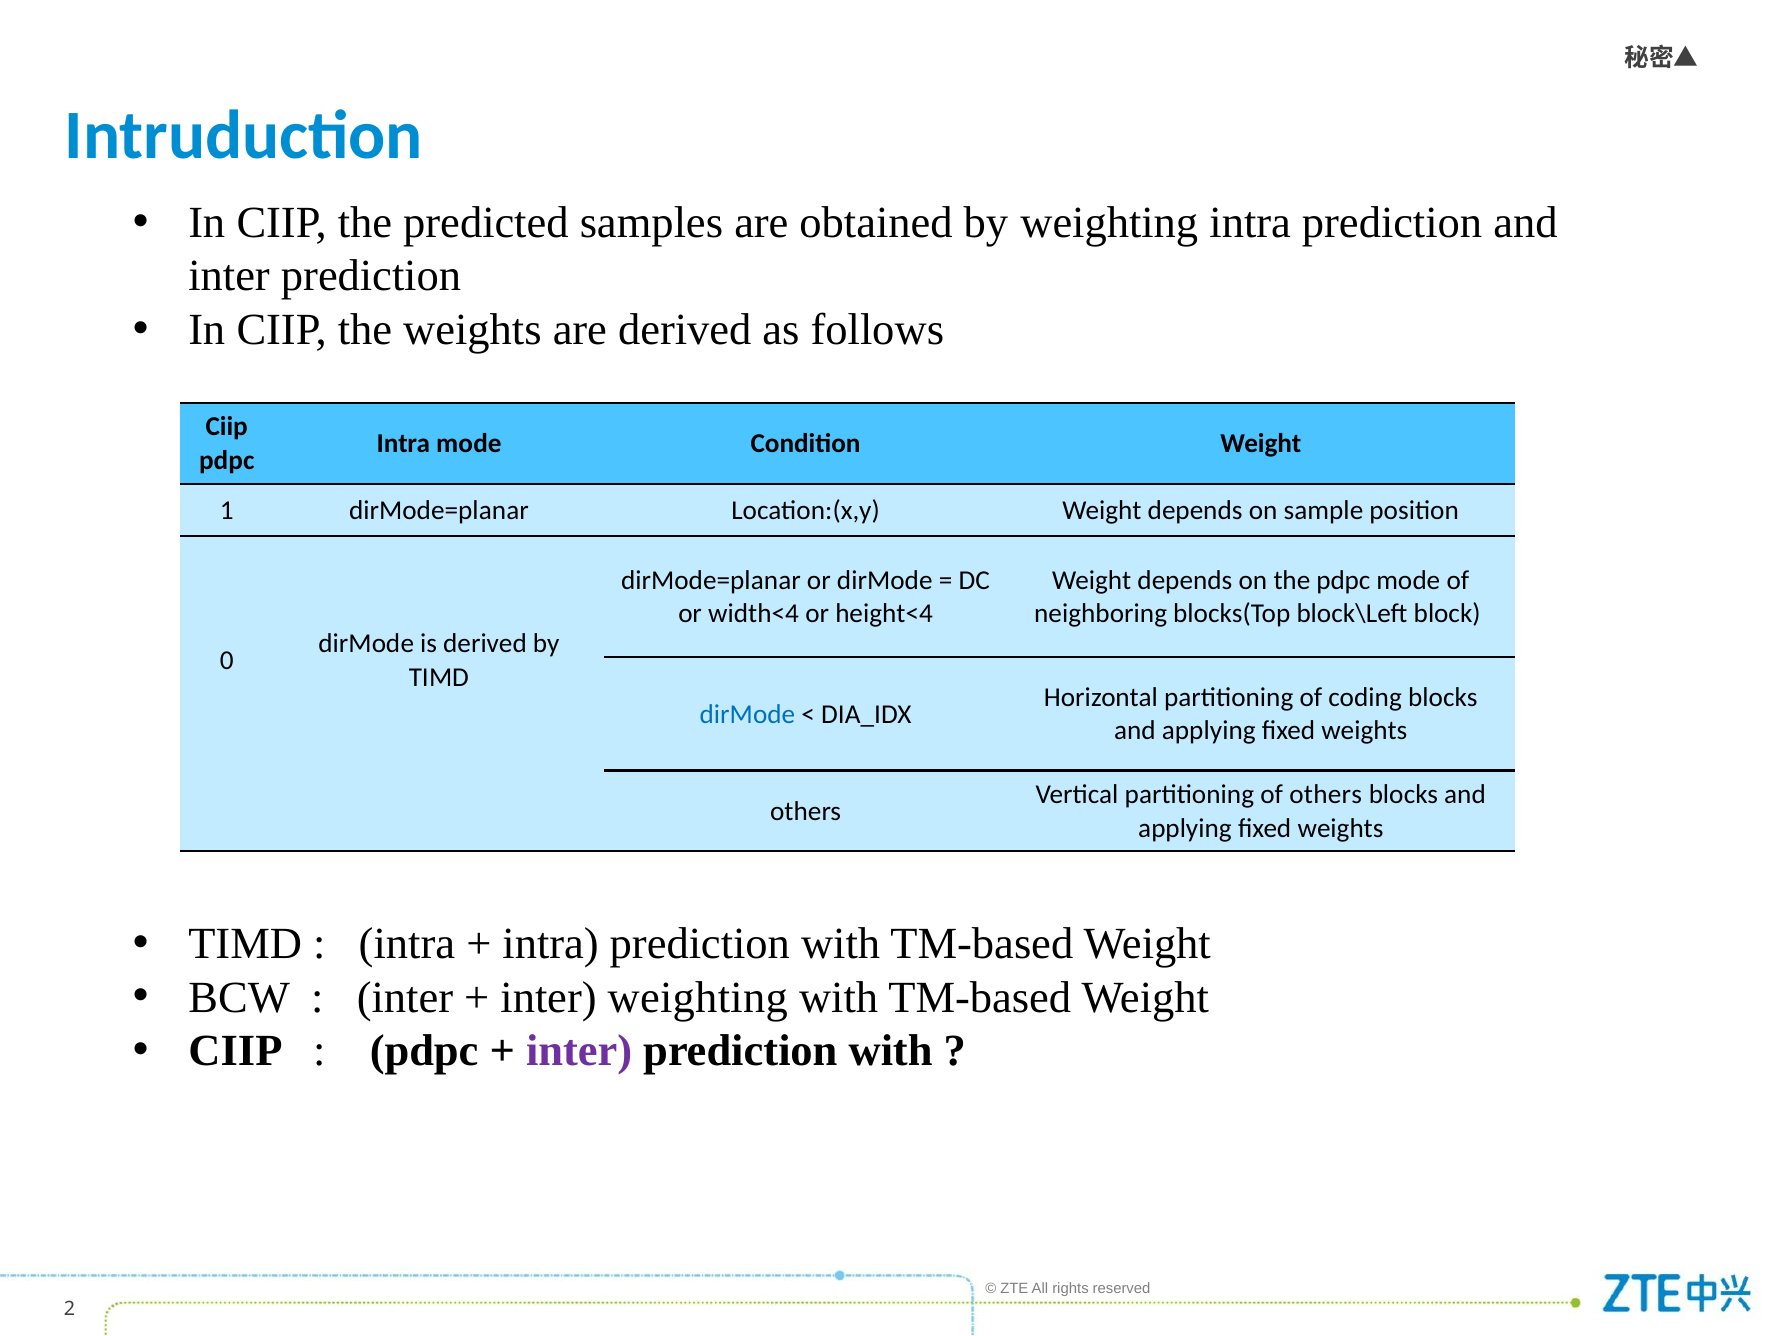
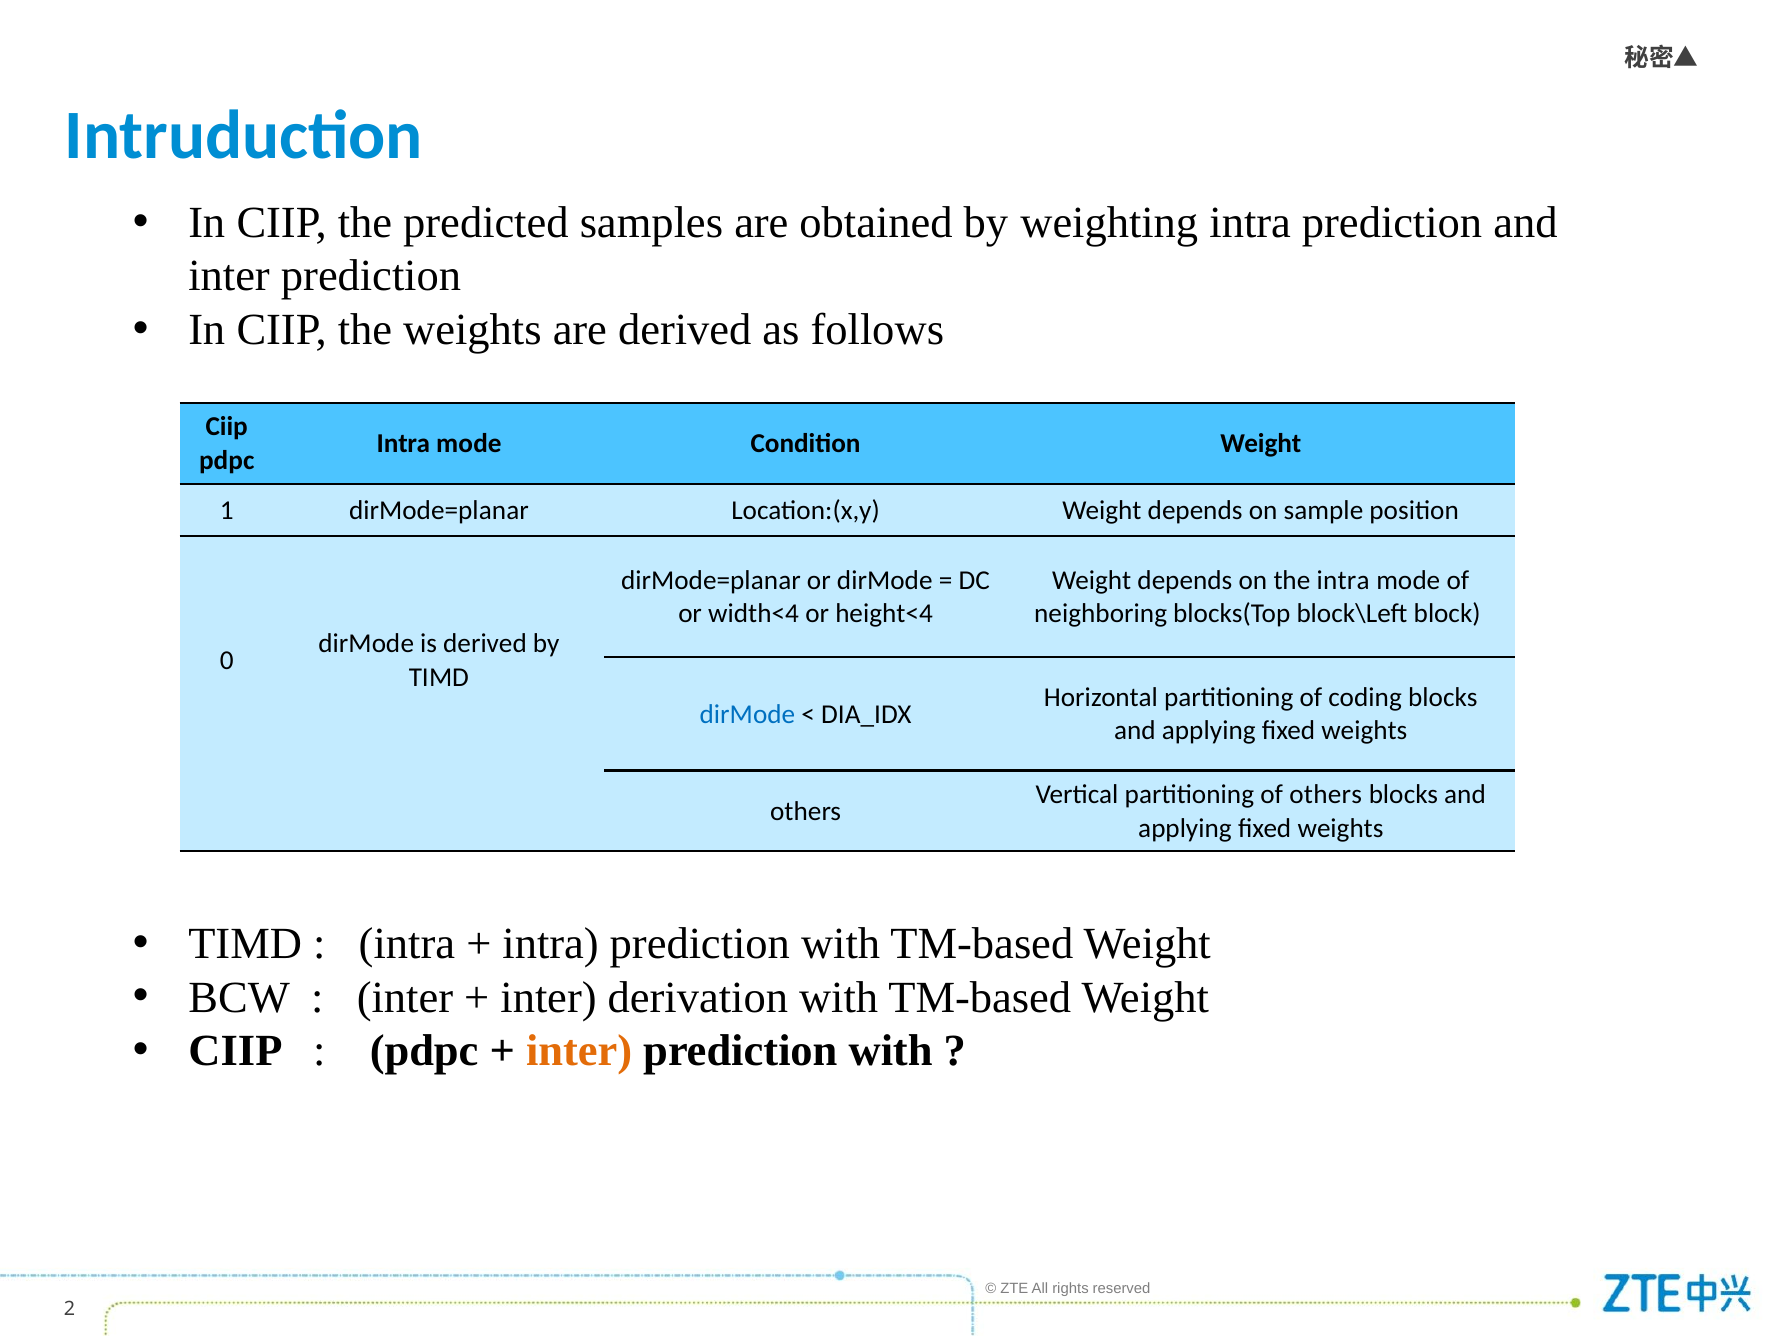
the pdpc: pdpc -> intra (1343, 580)
inter weighting: weighting -> derivation (698, 997)
inter colour: purple -> orange (579, 1051)
